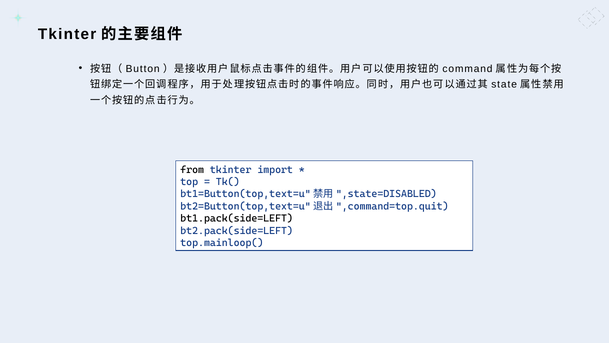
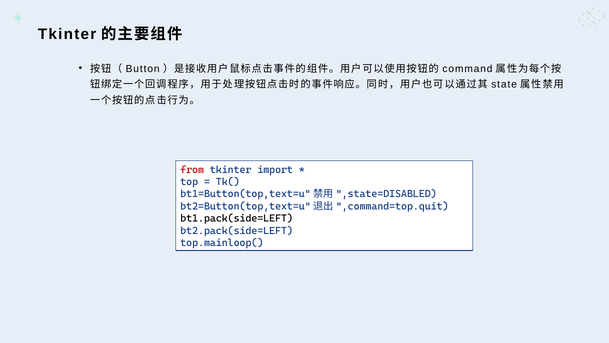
from colour: black -> red (192, 170)
